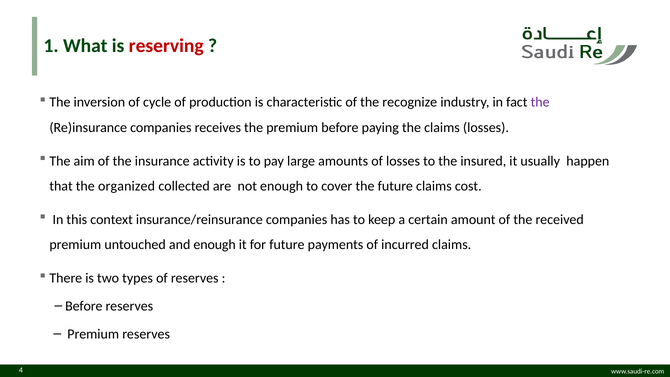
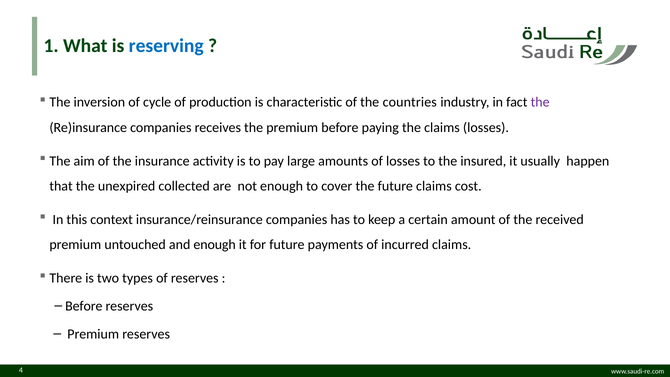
reserving colour: red -> blue (166, 46)
recognize: recognize -> countries (410, 102)
organized: organized -> unexpired (127, 186)
